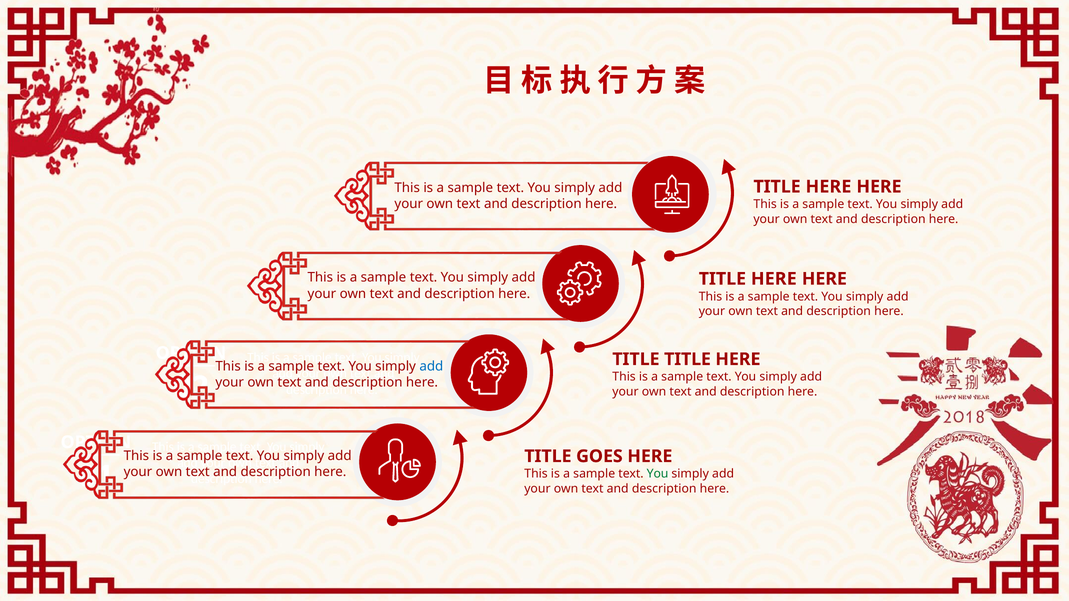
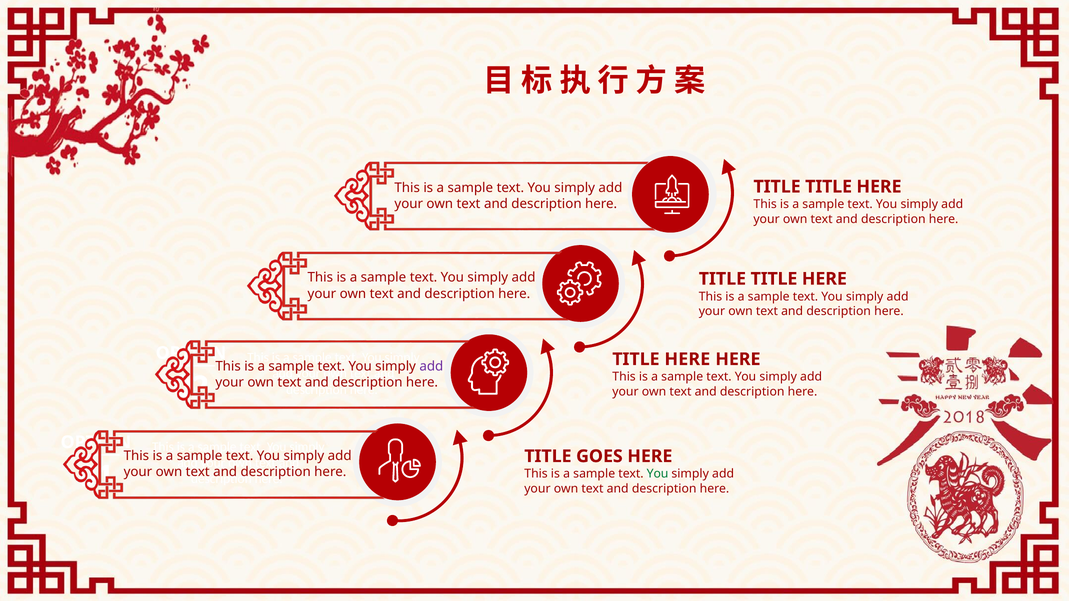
HERE: HERE -> TITLE (829, 187)
HERE: HERE -> TITLE (774, 279)
TITLE: TITLE -> HERE (687, 359)
add colour: blue -> purple (431, 366)
